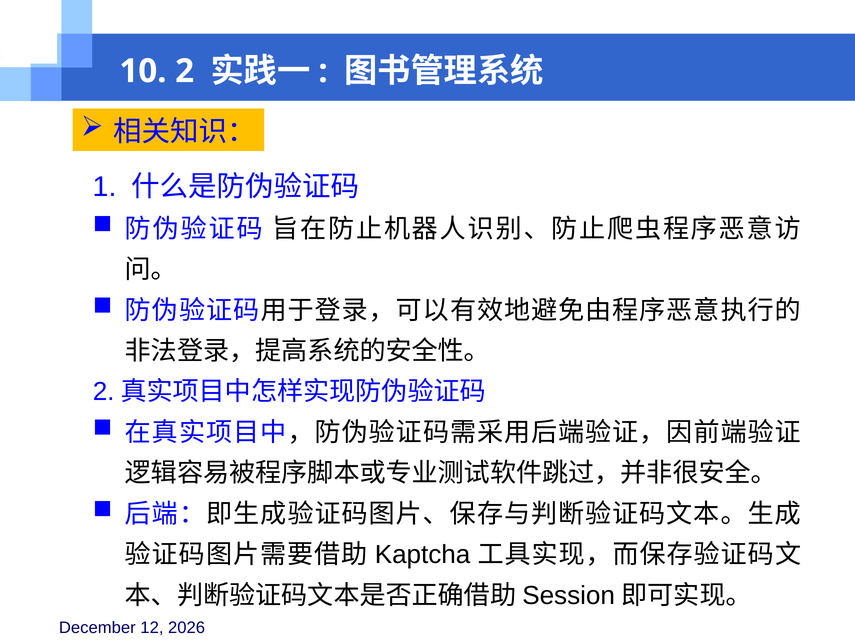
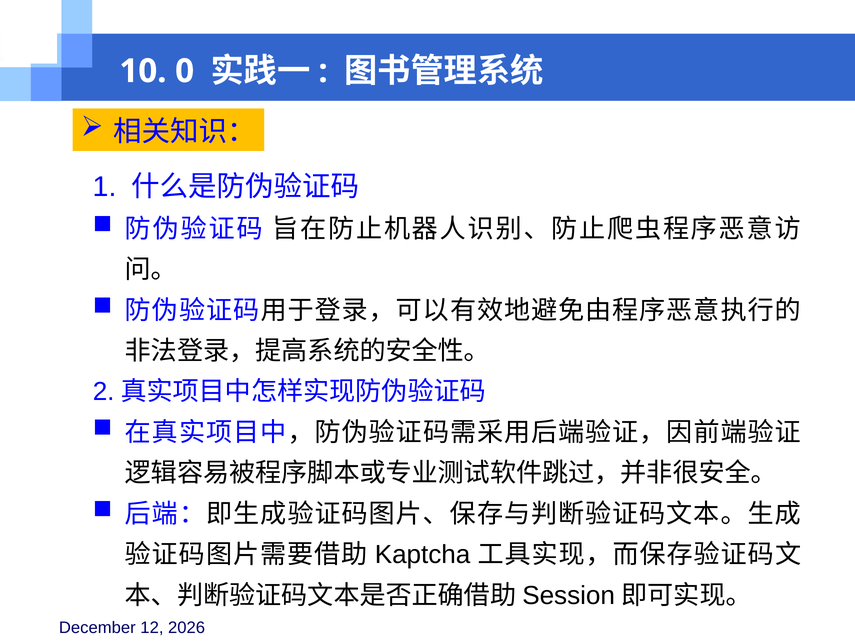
2: 2 -> 0 (185, 71)
